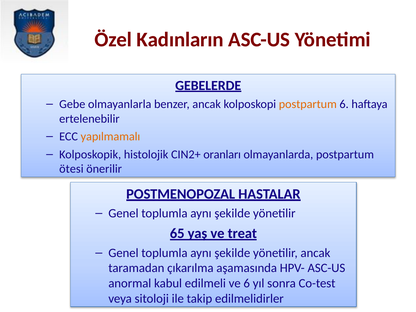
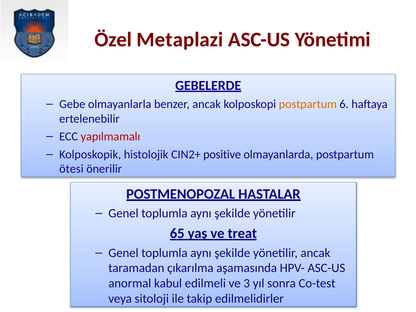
Kadınların: Kadınların -> Metaplazi (180, 40)
yapılmamalı colour: orange -> red (110, 137)
oranları: oranları -> positive (222, 154)
ve 6: 6 -> 3 (247, 283)
